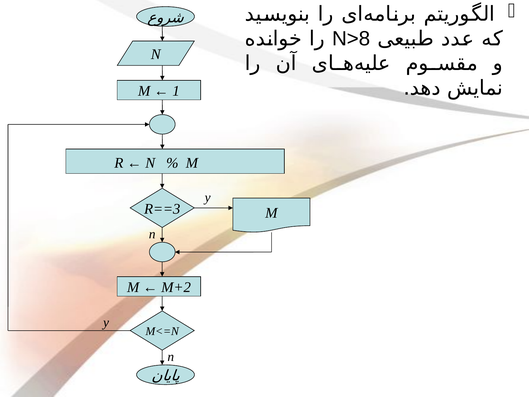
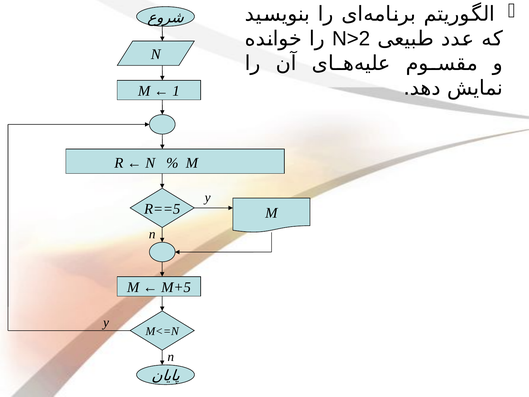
N>8: N>8 -> N>2 (351, 39)
R==3: R==3 -> R==5 (162, 209)
M+2: M+2 -> M+5 (176, 287)
